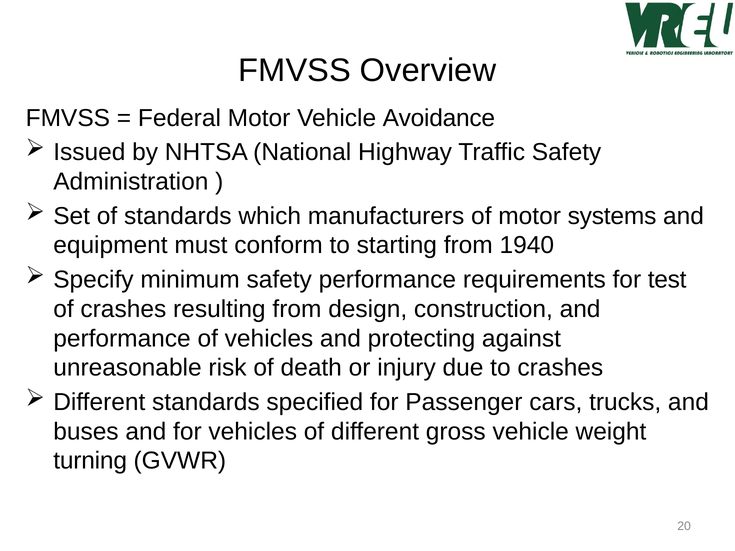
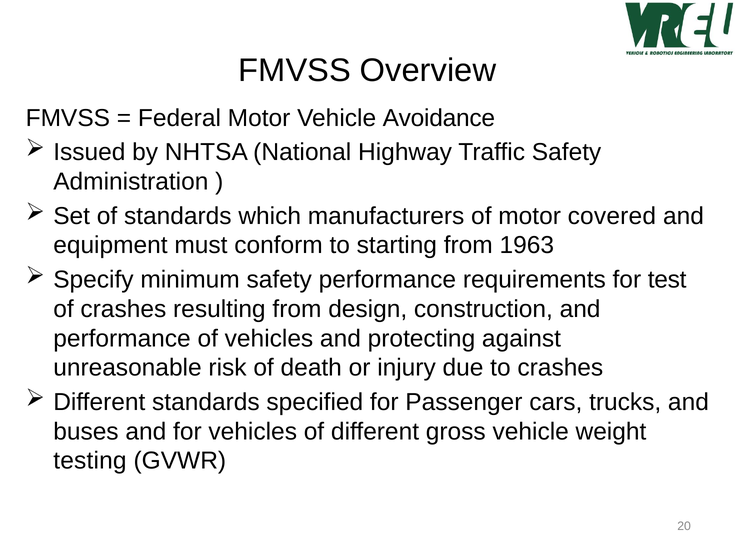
systems: systems -> covered (612, 216)
1940: 1940 -> 1963 (527, 245)
turning: turning -> testing (90, 461)
